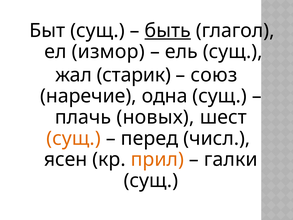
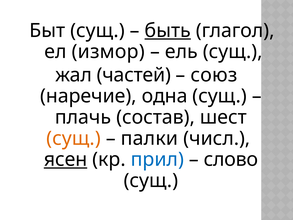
старик: старик -> частей (134, 75)
новых: новых -> состав (156, 117)
перед: перед -> палки (149, 138)
ясен underline: none -> present (66, 159)
прил colour: orange -> blue (157, 159)
галки: галки -> слово (231, 159)
